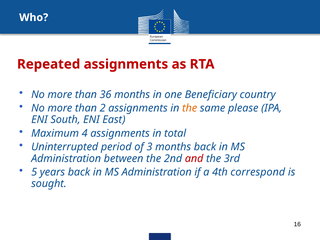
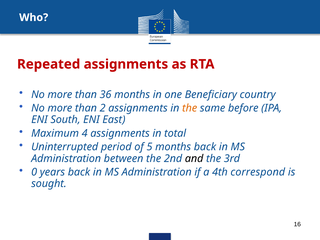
please: please -> before (243, 108)
3: 3 -> 5 (149, 147)
and colour: red -> black (194, 158)
5: 5 -> 0 (34, 172)
